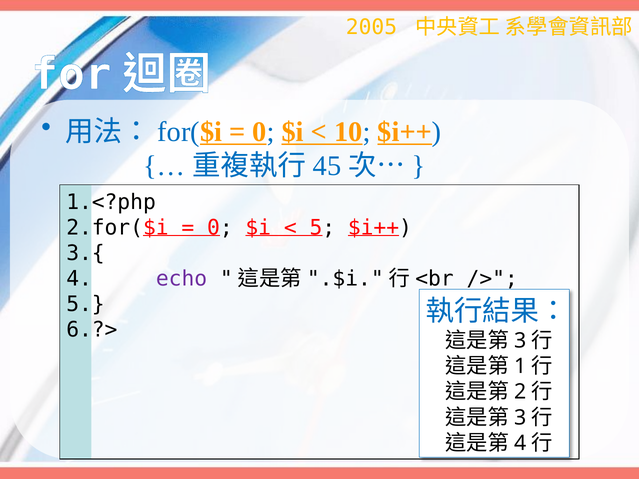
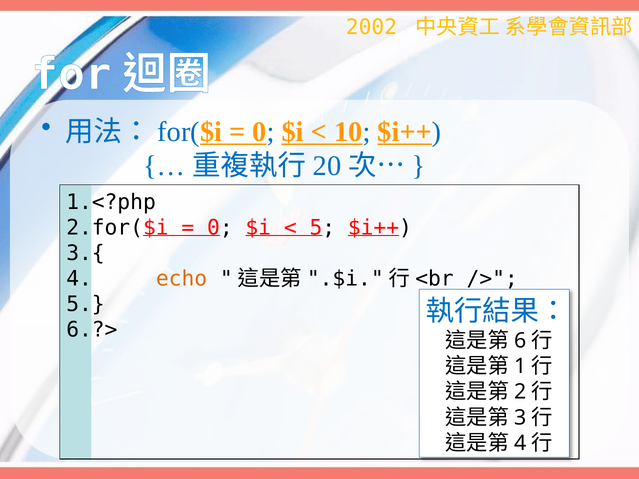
2005: 2005 -> 2002 (371, 27)
45: 45 -> 20 (327, 166)
echo colour: purple -> orange (182, 279)
3: 3 -> 6 (520, 341)
